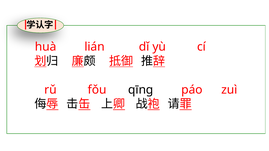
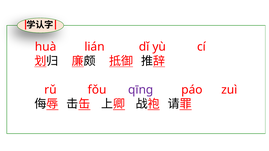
qīng colour: black -> purple (141, 90)
